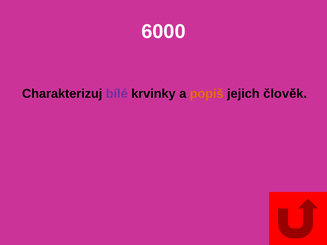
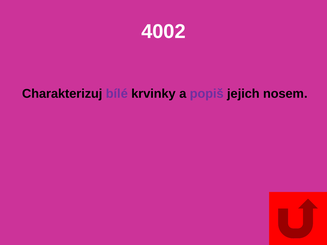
6000: 6000 -> 4002 (163, 32)
popiš colour: orange -> purple (207, 94)
člověk: člověk -> nosem (285, 94)
